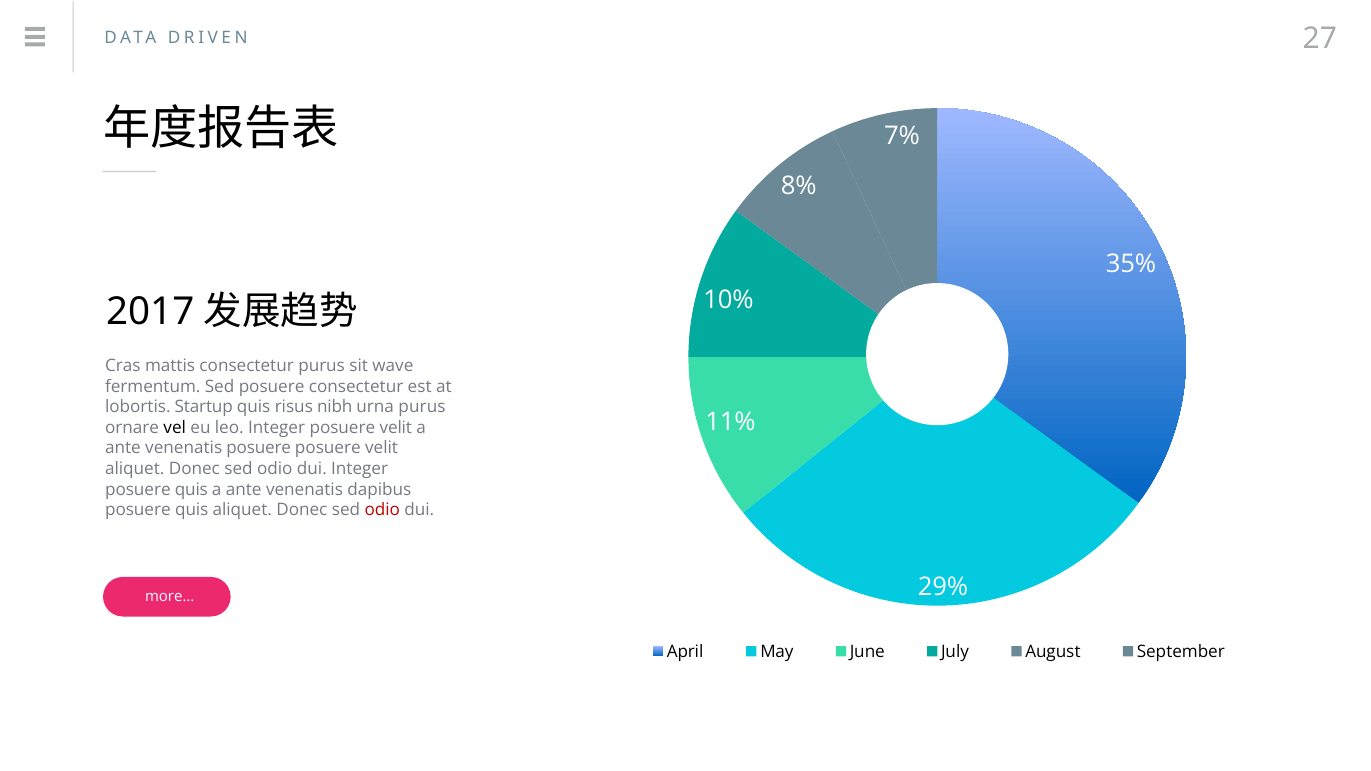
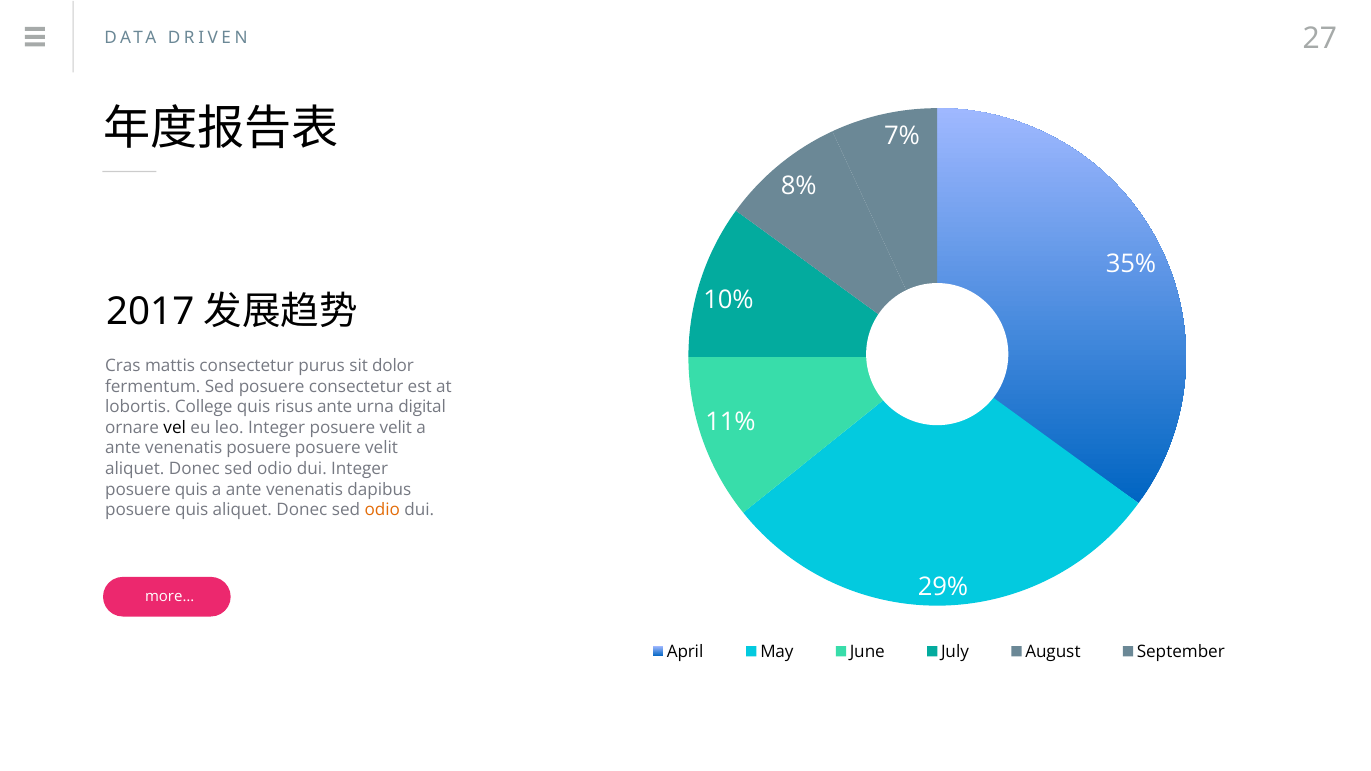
wave: wave -> dolor (393, 366)
Startup: Startup -> College (204, 407)
risus nibh: nibh -> ante (335, 407)
urna purus: purus -> digital (422, 407)
odio colour: red -> orange (382, 510)
